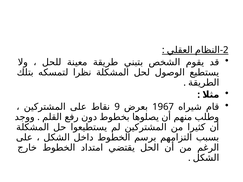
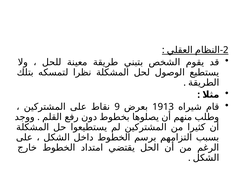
1967: 1967 -> 1913 (163, 107)
